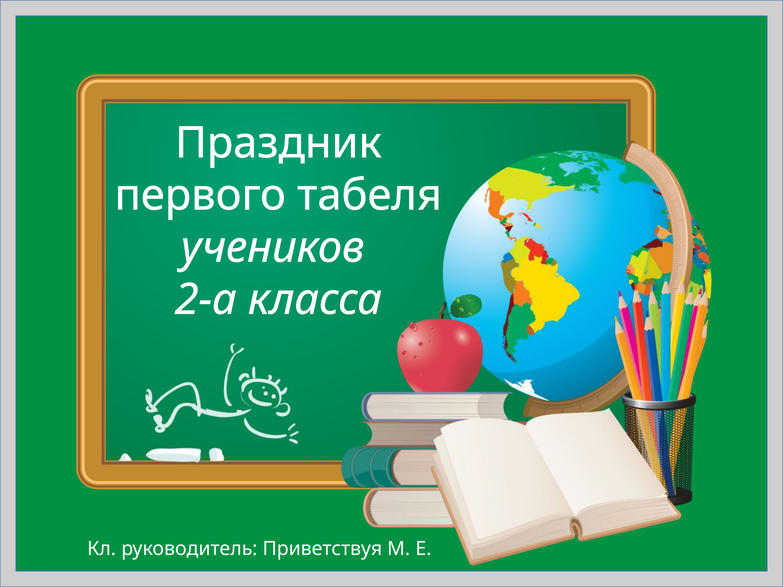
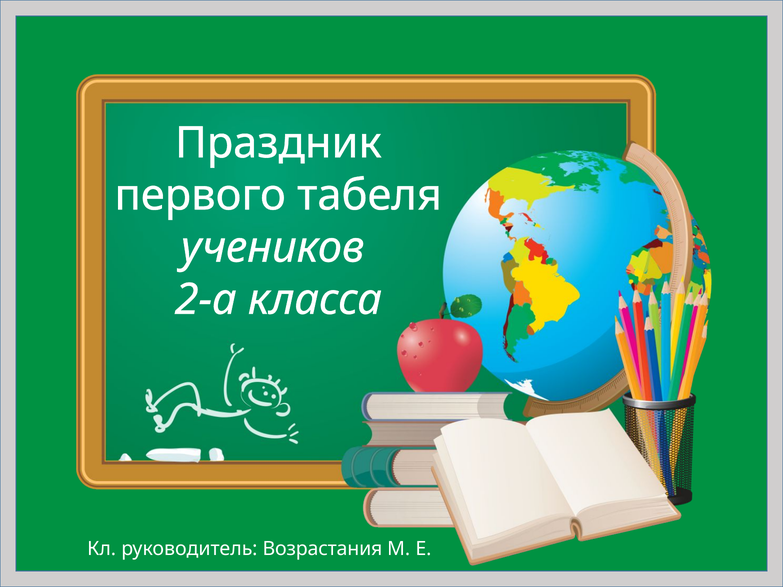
Приветствуя: Приветствуя -> Возрастания (322, 549)
